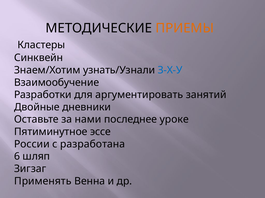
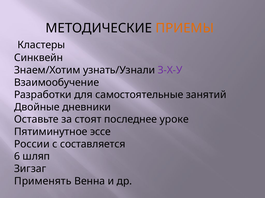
З-Х-У colour: blue -> purple (170, 70)
аргументировать: аргументировать -> самостоятельные (139, 95)
нами: нами -> стоят (88, 120)
разработана: разработана -> составляется (93, 145)
